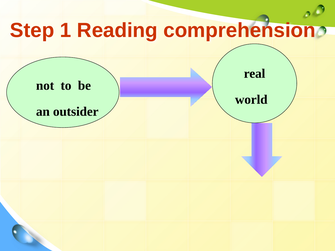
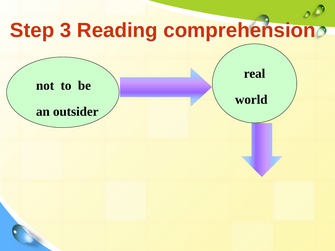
1: 1 -> 3 (66, 30)
